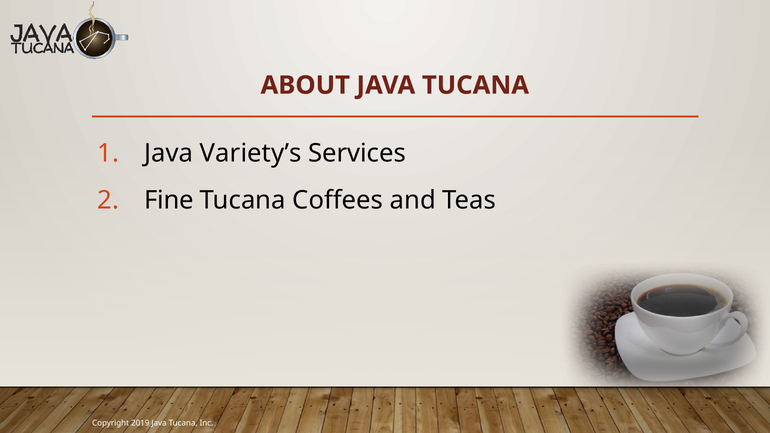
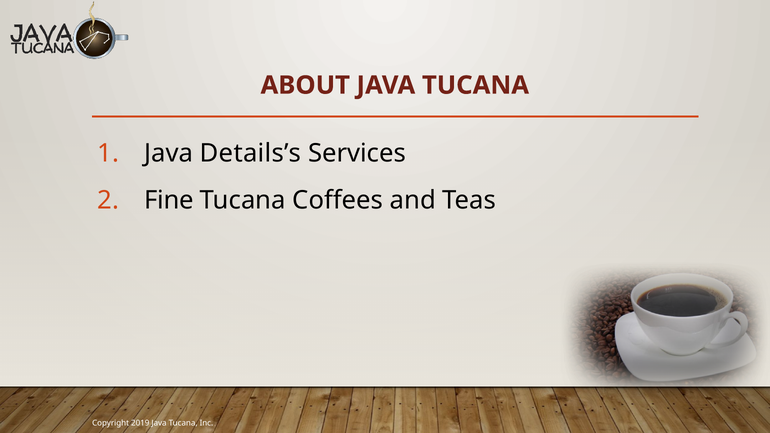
Variety’s: Variety’s -> Details’s (251, 154)
